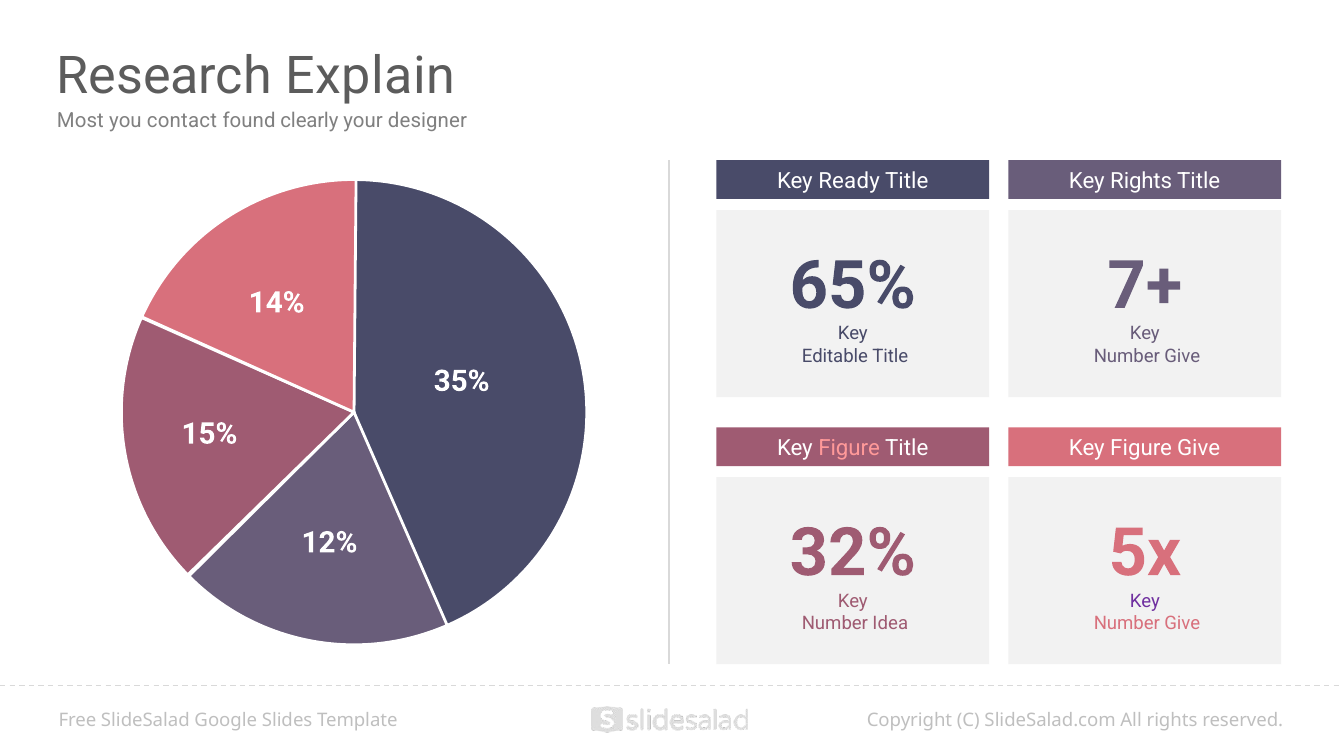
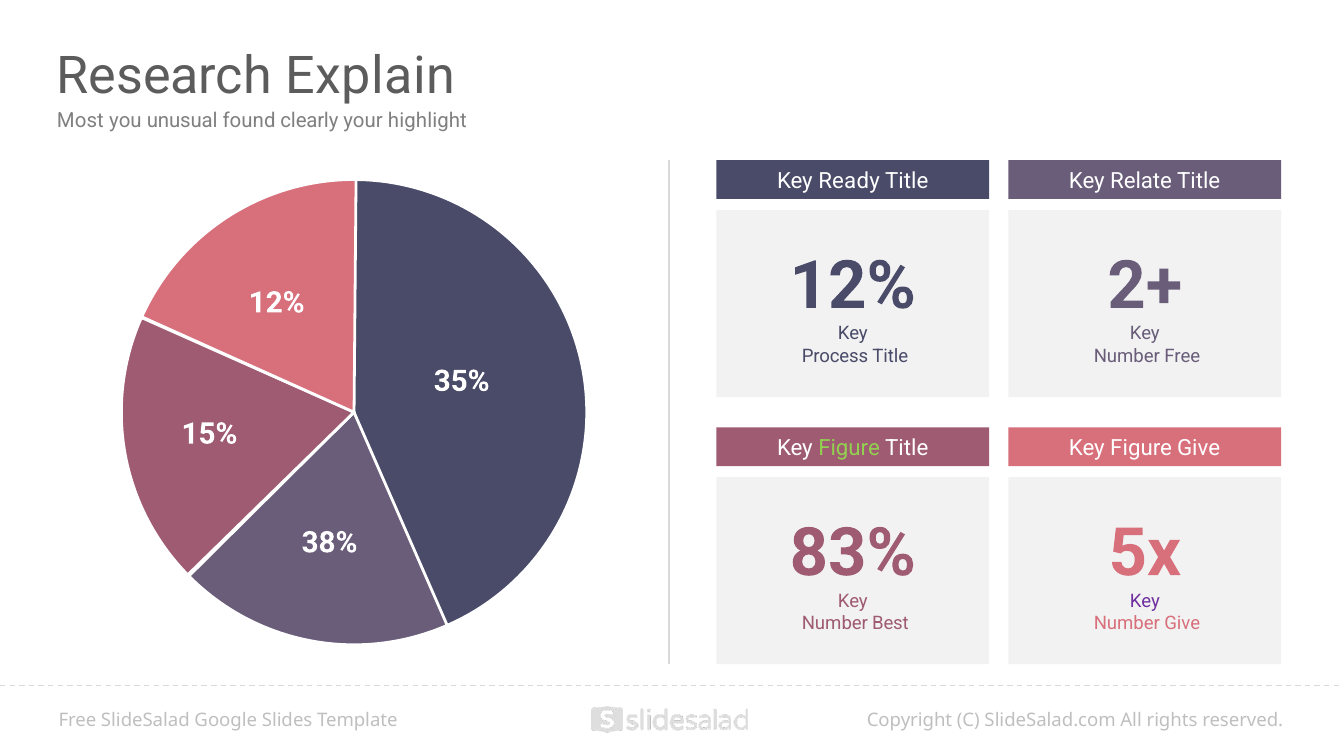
contact: contact -> unusual (182, 121)
designer: designer -> highlight (427, 121)
Key Rights: Rights -> Relate (1141, 181)
65%: 65% -> 12% (853, 286)
7+: 7+ -> 2+ (1145, 286)
14%: 14% -> 12% (277, 303)
Editable: Editable -> Process (835, 356)
Give: Give -> Free (1182, 356)
Figure colour: pink -> light green (849, 448)
32%: 32% -> 83% (853, 553)
12%: 12% -> 38% (330, 543)
Idea: Idea -> Best (890, 624)
